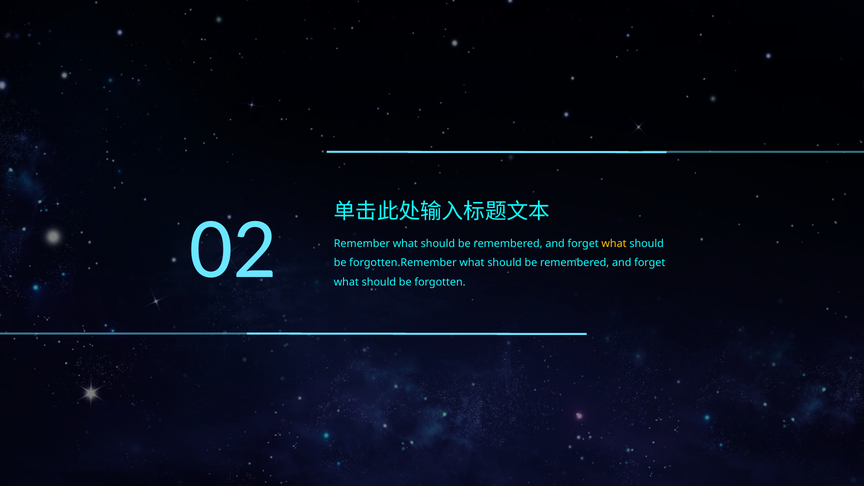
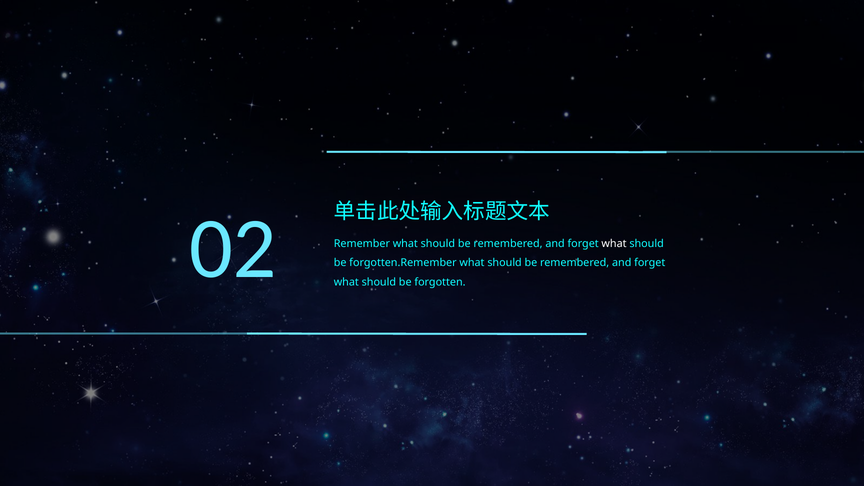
what colour: yellow -> white (614, 243)
